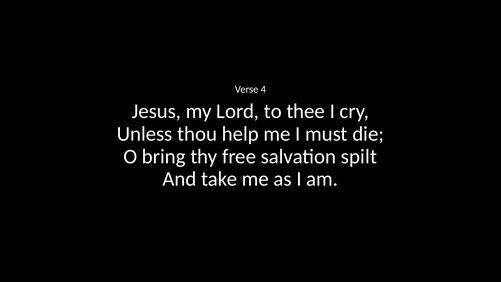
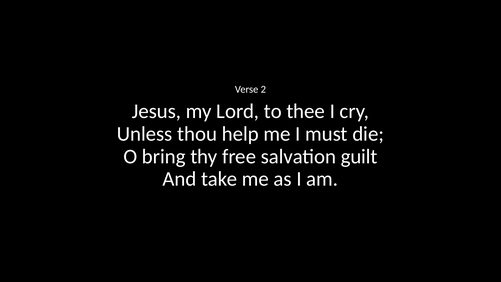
4: 4 -> 2 (263, 89)
spilt: spilt -> guilt (359, 156)
